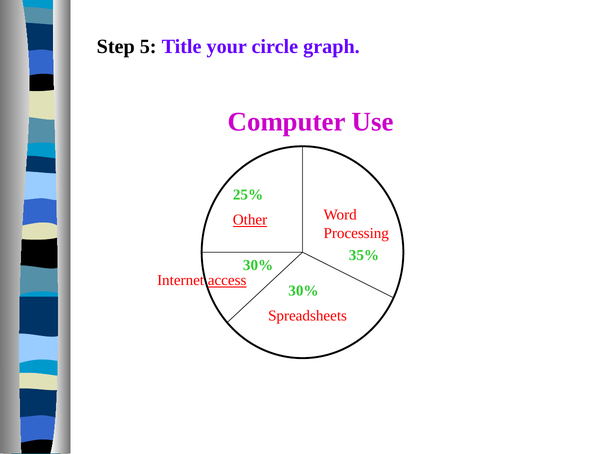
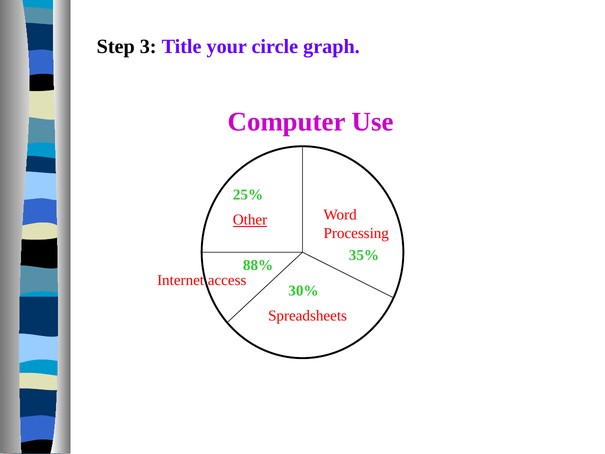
5: 5 -> 3 (148, 47)
30%: 30% -> 88% (258, 265)
access underline: present -> none (227, 280)
